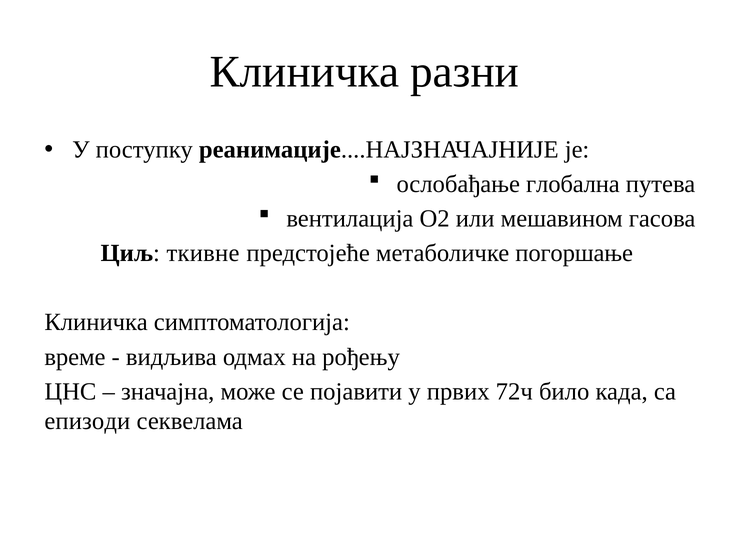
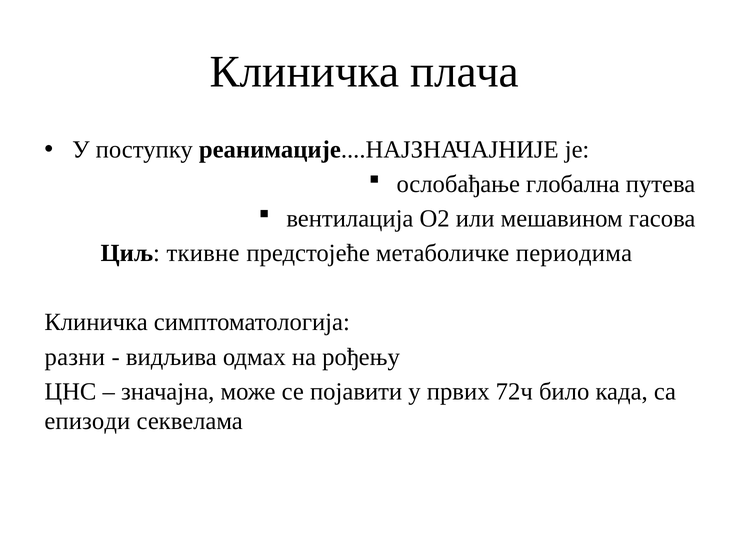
разни: разни -> плача (465, 72)
погоршање: погоршање -> периодима (574, 253)
време: време -> разни (75, 357)
